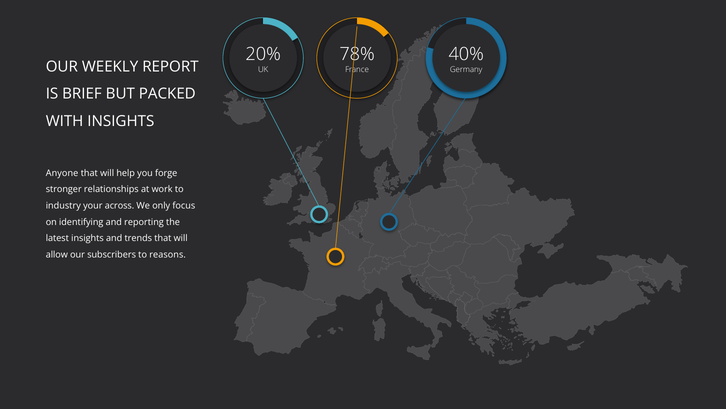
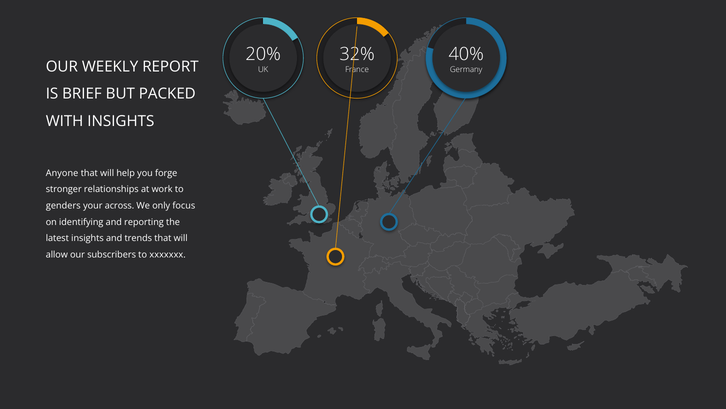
78%: 78% -> 32% (357, 54)
industry: industry -> genders (63, 205)
reasons: reasons -> xxxxxxx (168, 254)
